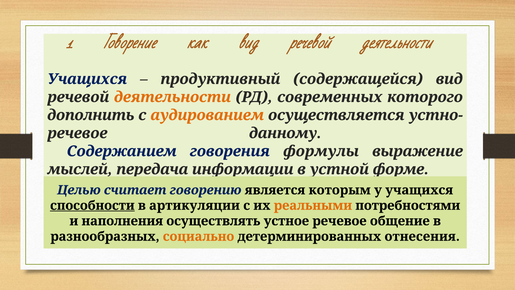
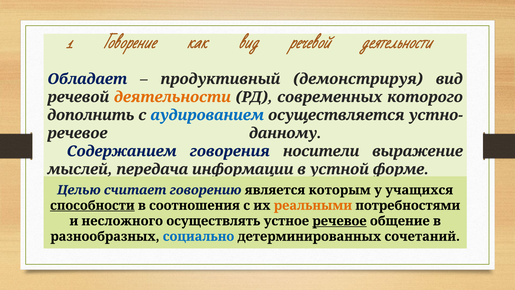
Учащихся: Учащихся -> Обладает (87, 79)
содержащейся: содержащейся -> демонстрируя (358, 79)
аудированием colour: orange -> blue (207, 115)
формулы: формулы -> носители (321, 151)
артикуляции: артикуляции -> соотношения (195, 205)
наполнения: наполнения -> несложного (122, 221)
речевое underline: none -> present (340, 221)
социально colour: orange -> blue (199, 236)
отнесения: отнесения -> сочетаний (422, 236)
